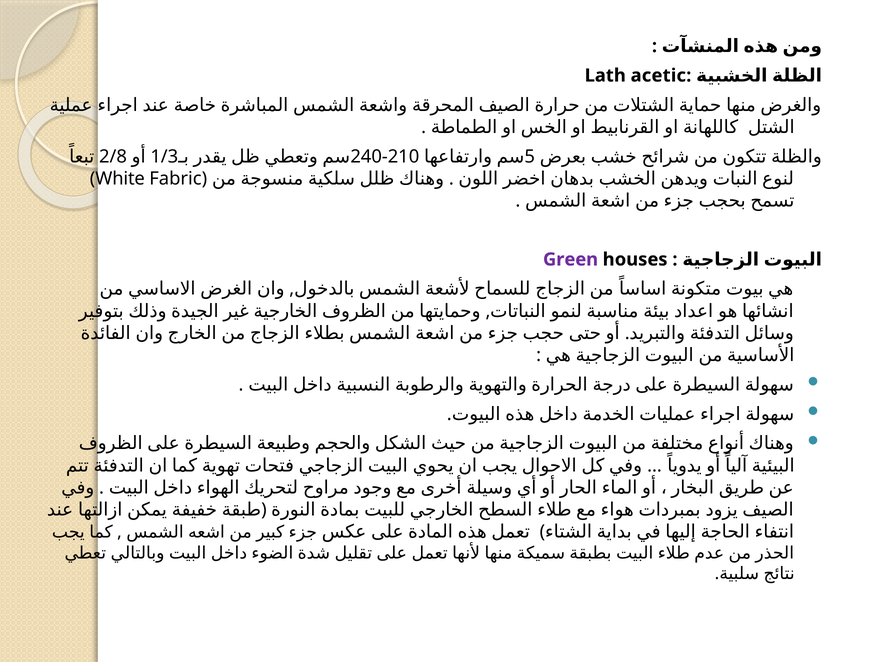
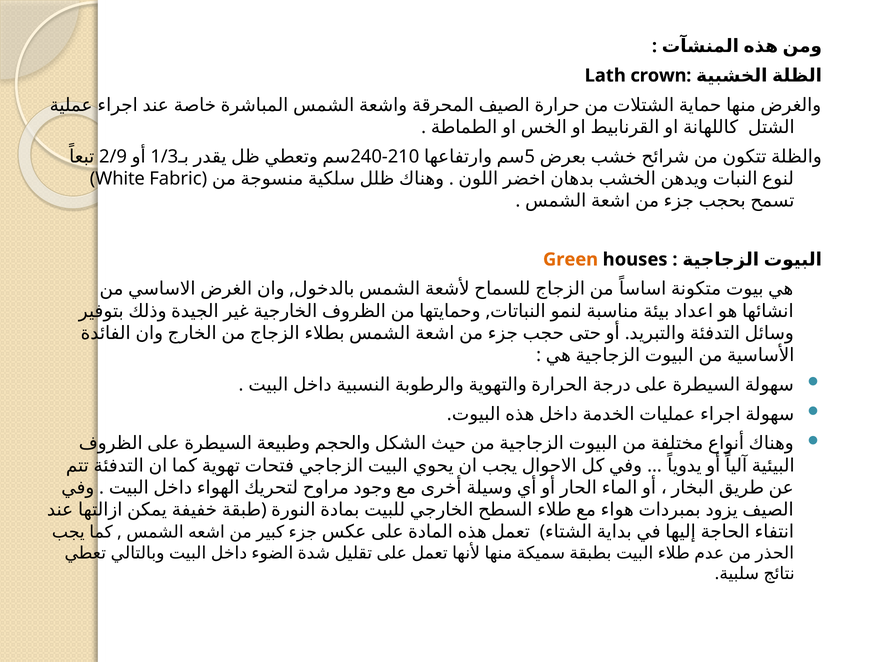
acetic: acetic -> crown (658, 76)
2/8: 2/8 -> 2/9 (113, 157)
Green colour: purple -> orange (571, 260)
